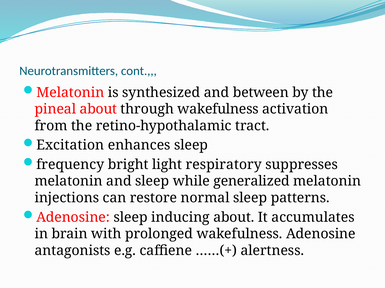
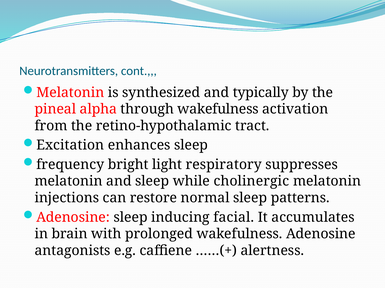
between: between -> typically (261, 93)
pineal about: about -> alpha (98, 109)
generalized: generalized -> cholinergic (251, 182)
inducing about: about -> facial (234, 218)
